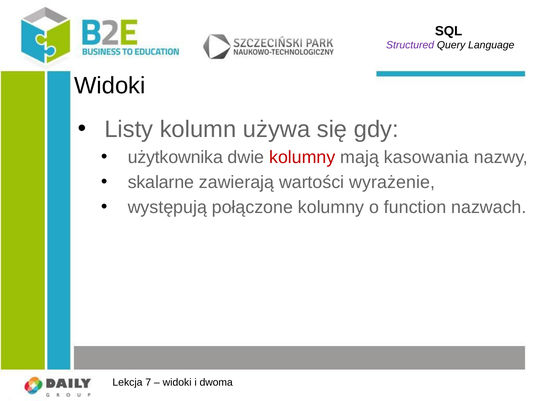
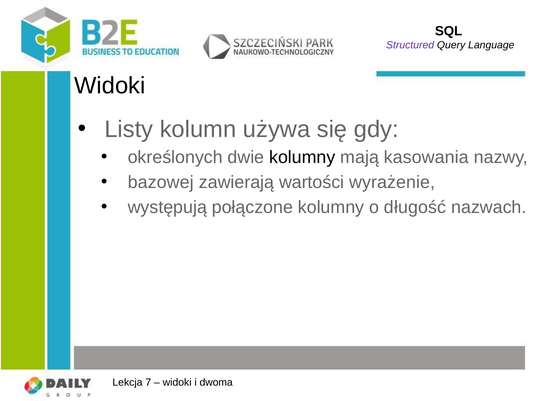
użytkownika: użytkownika -> określonych (175, 157)
kolumny colour: red -> black (302, 157)
skalarne: skalarne -> bazowej (161, 182)
function: function -> długość (415, 207)
